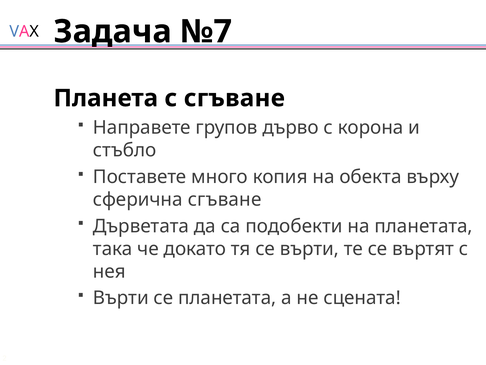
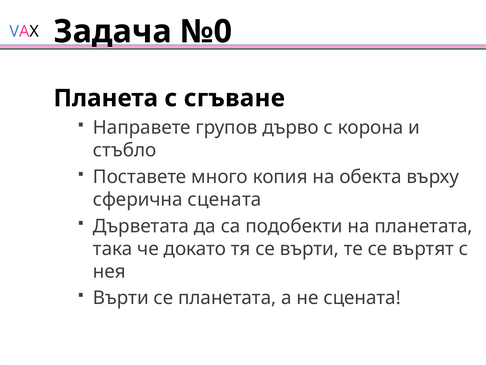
№7: №7 -> №0 (206, 32)
сферична сгъване: сгъване -> сцената (225, 199)
